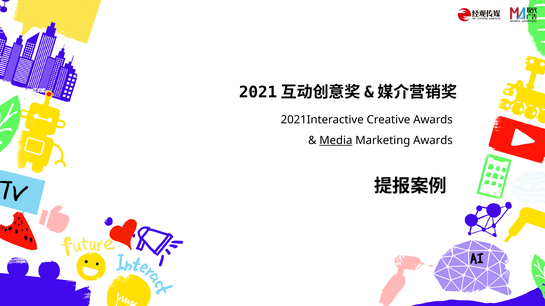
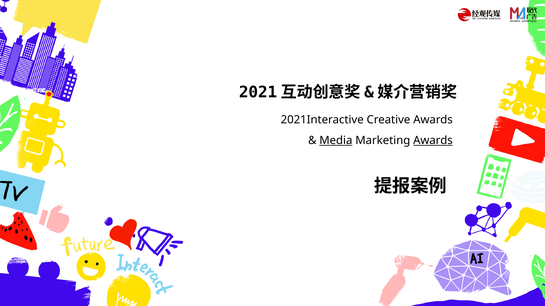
Awards underline: none -> present (433, 141)
